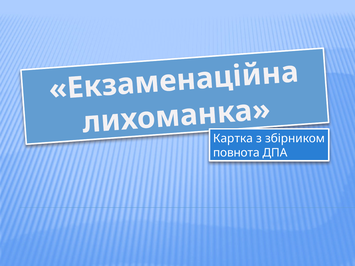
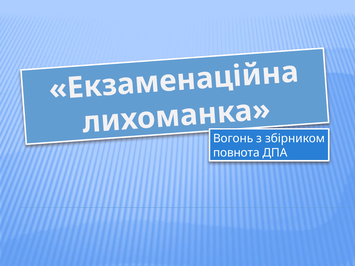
Картка: Картка -> Вогонь (233, 139)
